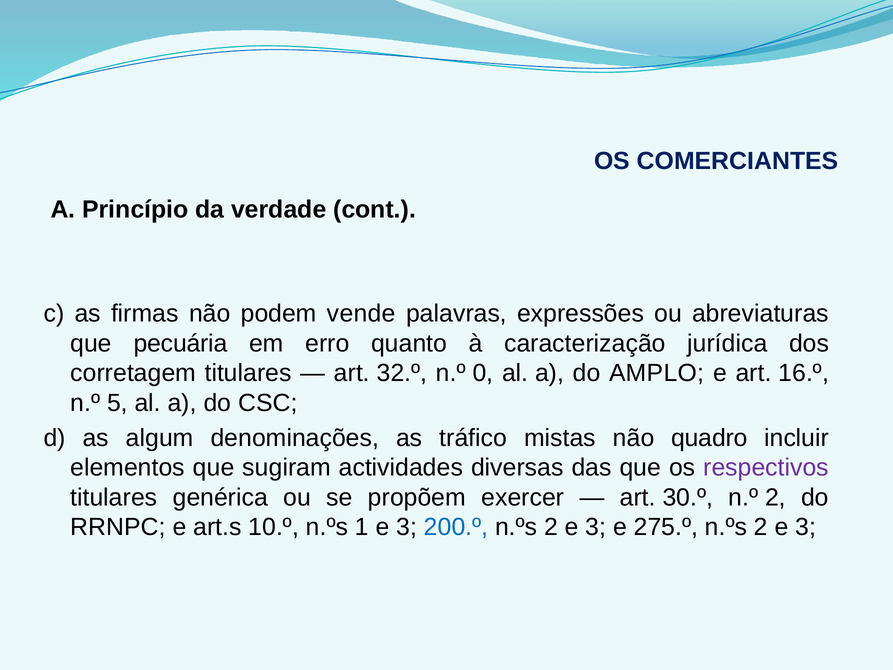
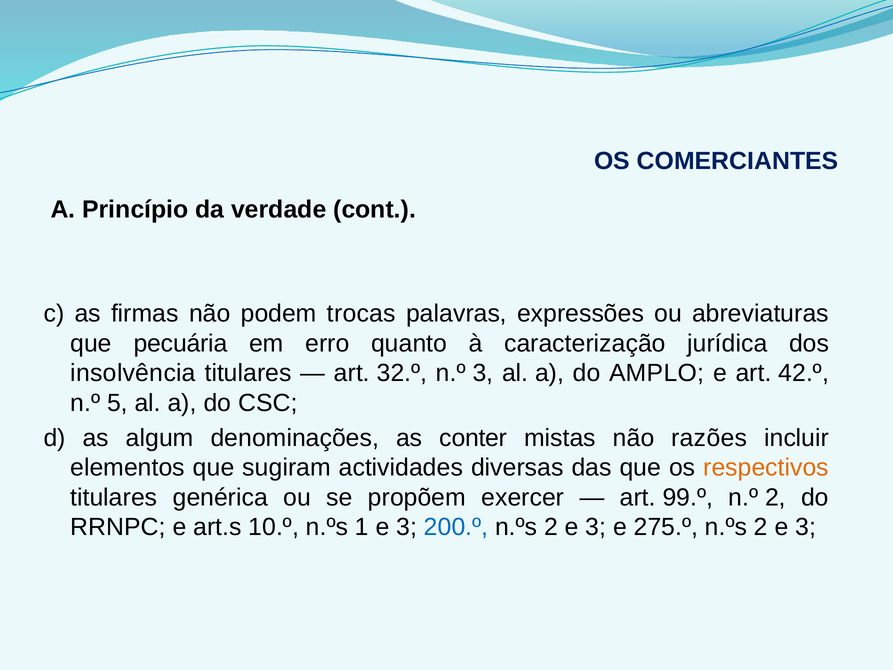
vende: vende -> trocas (361, 314)
corretagem: corretagem -> insolvência (133, 373)
n.º 0: 0 -> 3 (483, 373)
16.º: 16.º -> 42.º (804, 373)
tráfico: tráfico -> conter (473, 438)
quadro: quadro -> razões (709, 438)
respectivos colour: purple -> orange (766, 467)
30.º: 30.º -> 99.º (688, 497)
